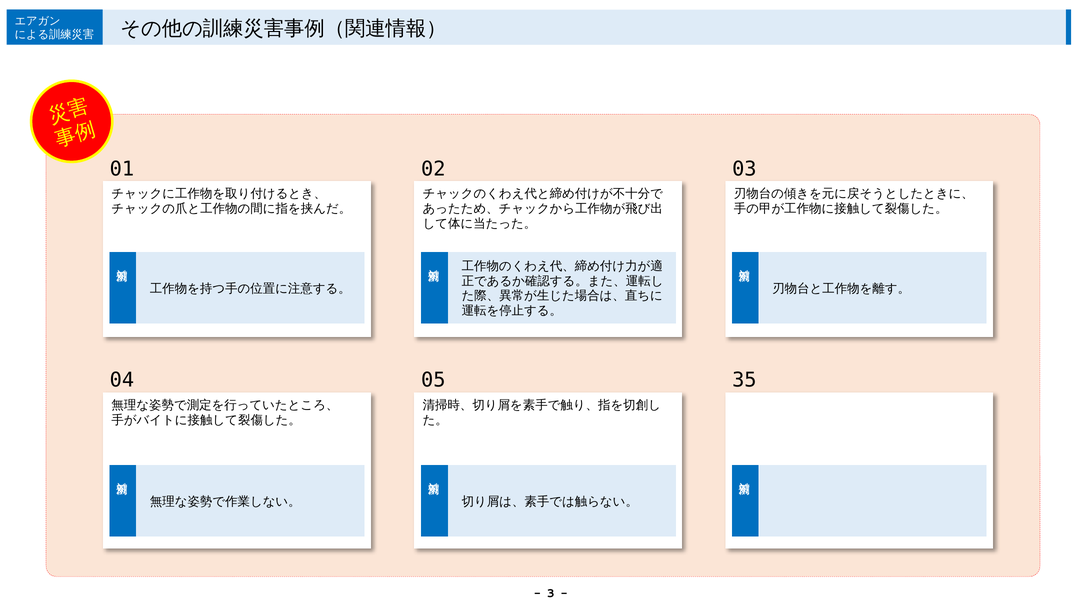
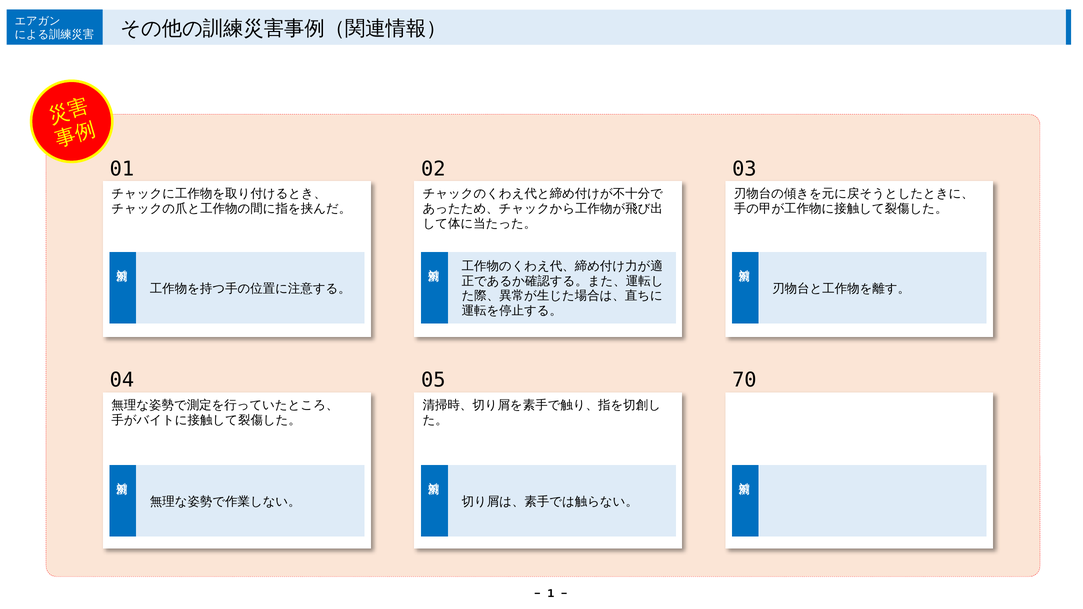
35: 35 -> 70 (744, 380)
3: 3 -> 1 (551, 594)
